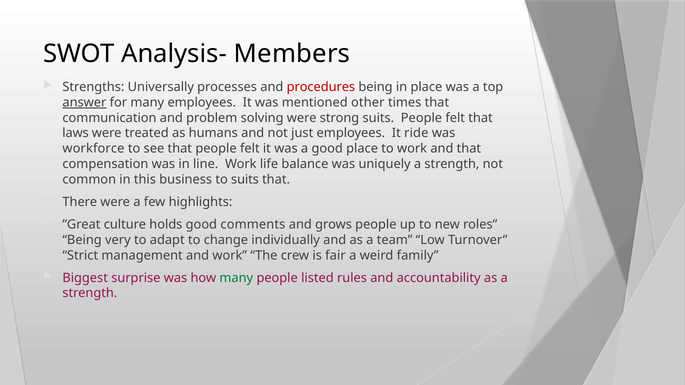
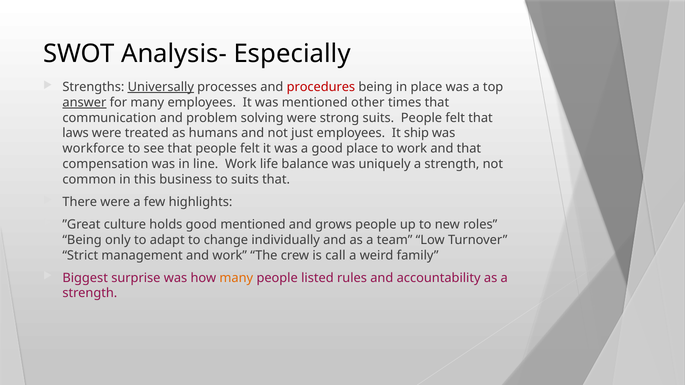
Members: Members -> Especially (292, 54)
Universally underline: none -> present (161, 87)
ride: ride -> ship (416, 133)
good comments: comments -> mentioned (253, 225)
very: very -> only (118, 240)
fair: fair -> call (335, 256)
many colour: green -> orange (236, 278)
